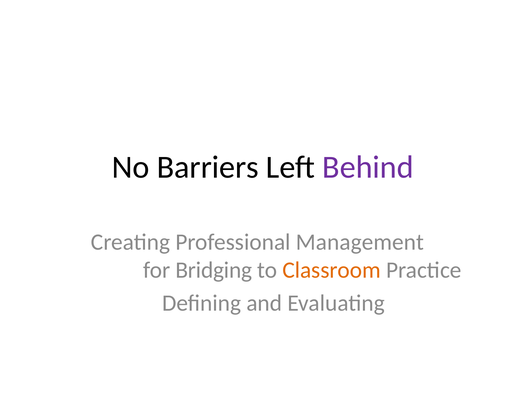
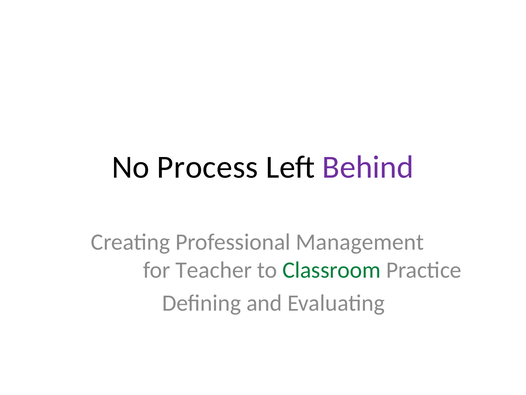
Barriers: Barriers -> Process (208, 167)
Bridging: Bridging -> Teacher (214, 270)
Classroom colour: orange -> green (332, 270)
